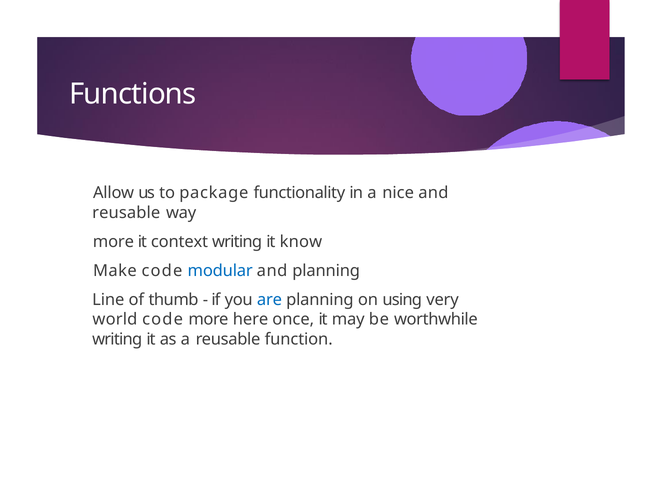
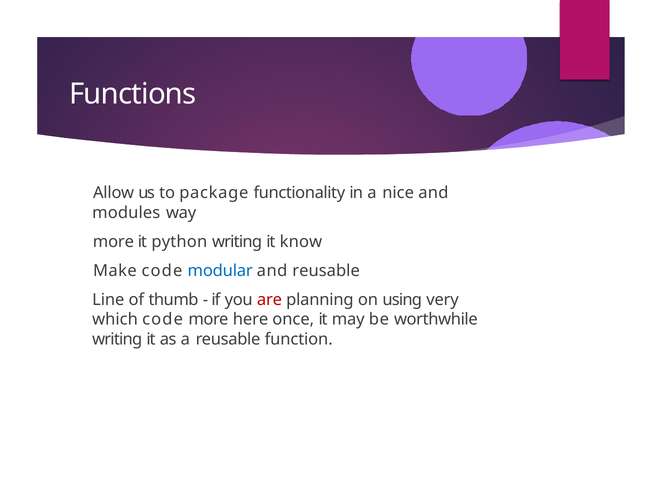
reusable: reusable -> modules (126, 213)
context: context -> python (179, 242)
and planning: planning -> reusable (326, 271)
are colour: blue -> red (269, 300)
world: world -> which (115, 320)
